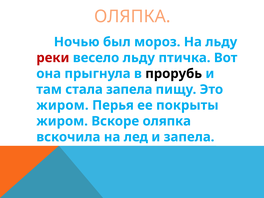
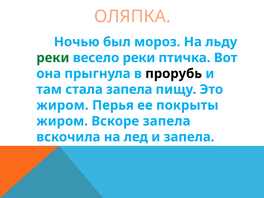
реки colour: red -> green (53, 58)
весело льду: льду -> реки (139, 58)
Вскоре оляпка: оляпка -> запела (167, 121)
